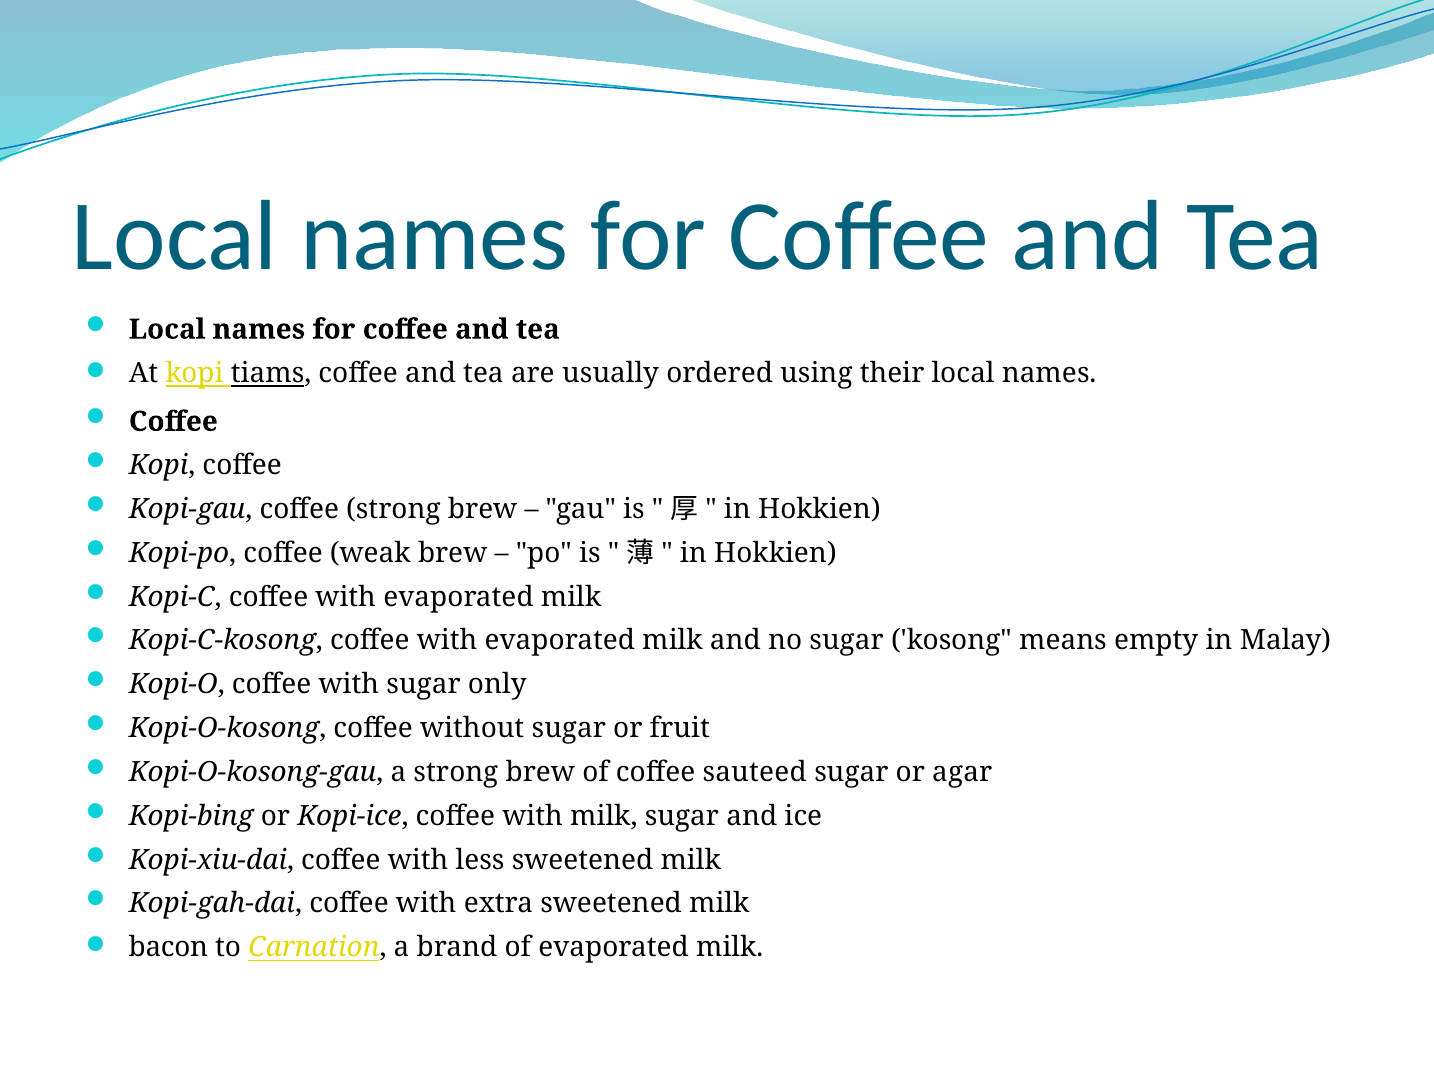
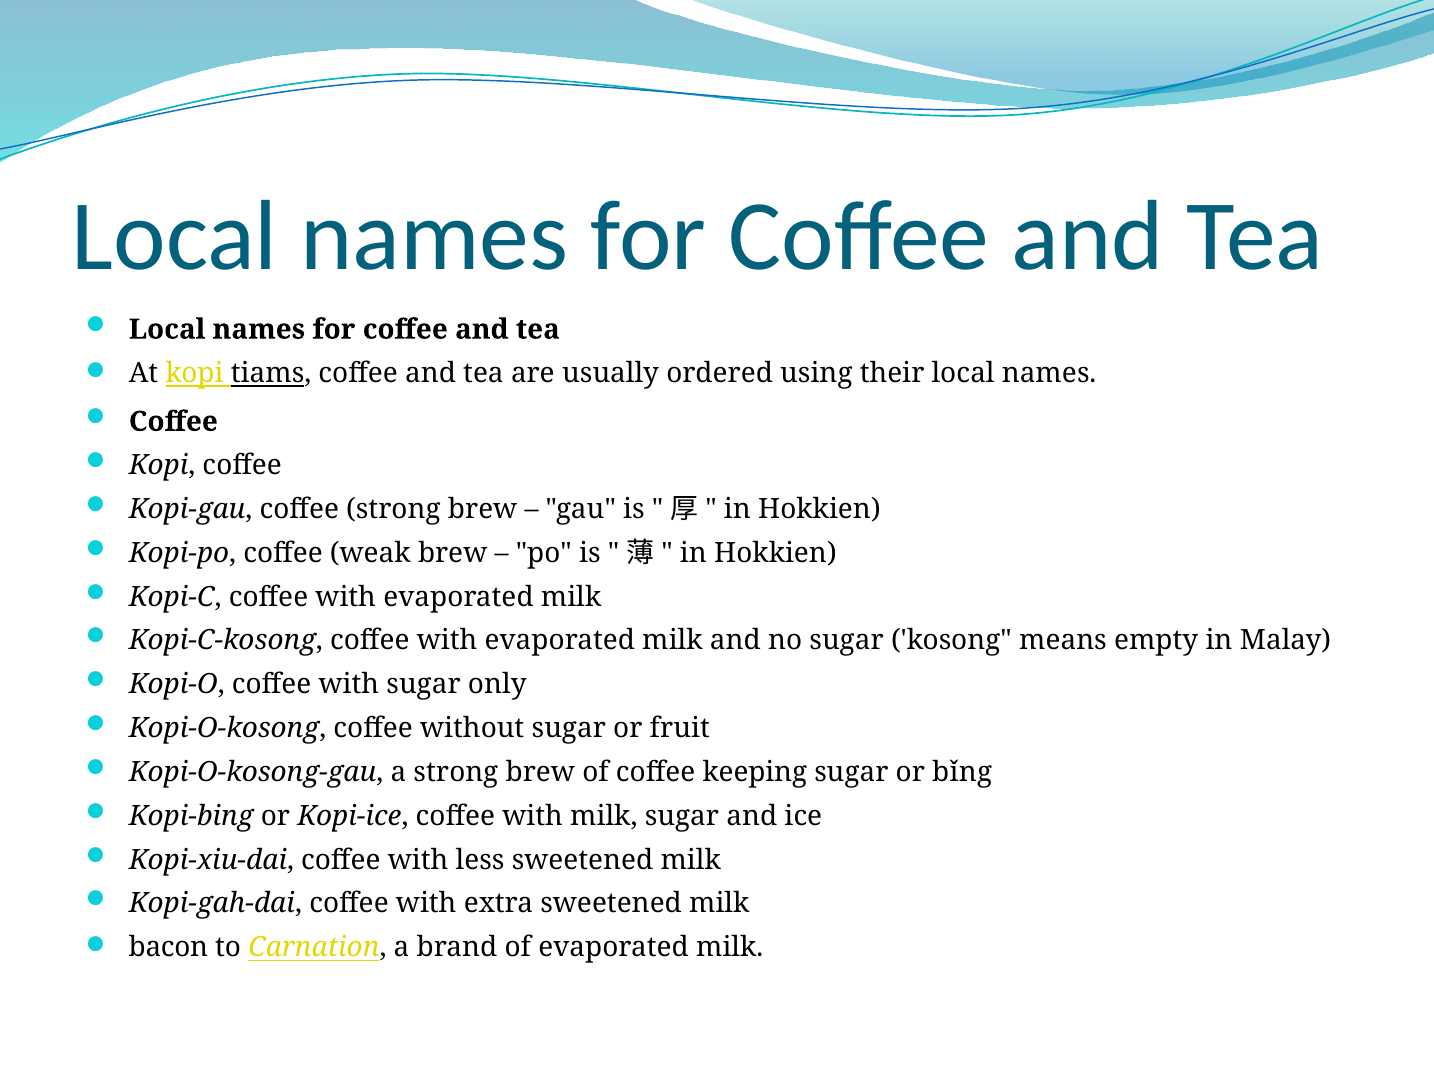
sauteed: sauteed -> keeping (755, 772)
agar: agar -> bǐng (962, 772)
